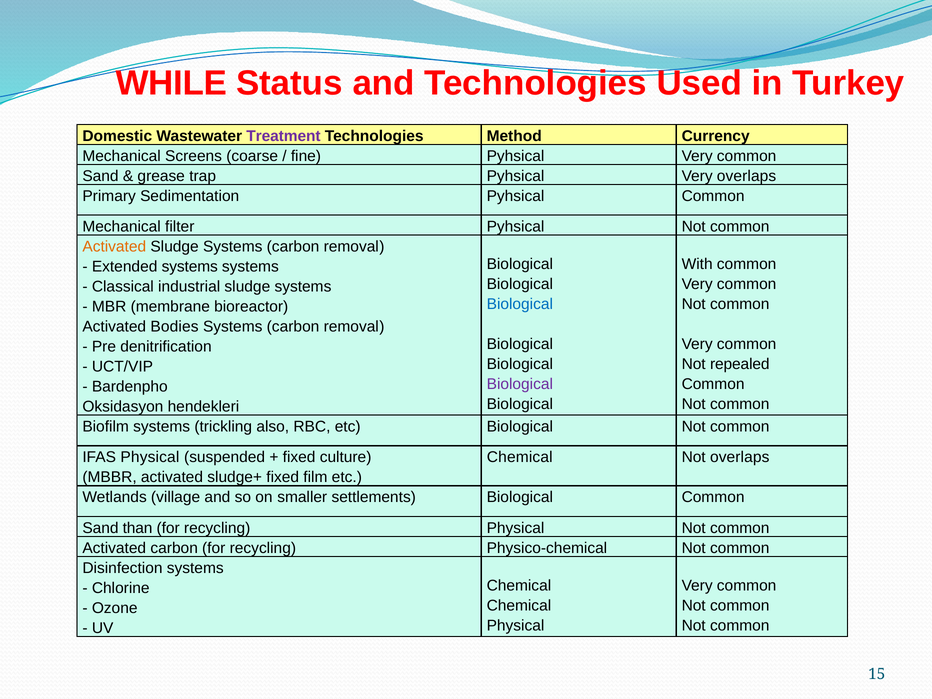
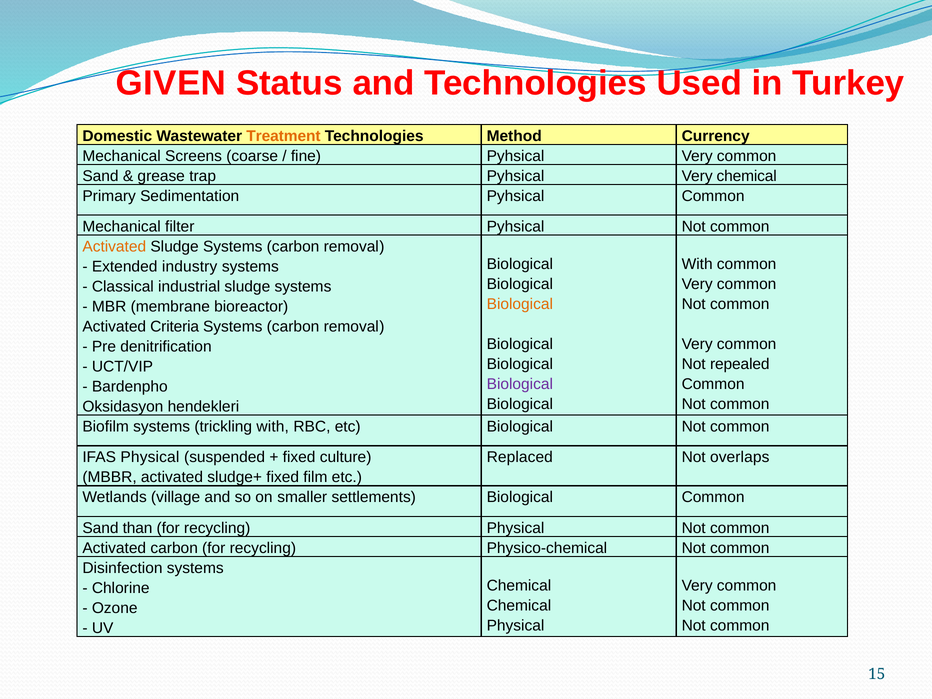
WHILE: WHILE -> GIVEN (171, 83)
Treatment colour: purple -> orange (283, 136)
Very overlaps: overlaps -> chemical (747, 176)
Extended systems: systems -> industry (190, 267)
Biological colour: blue -> orange (520, 304)
Bodies: Bodies -> Criteria (175, 327)
trickling also: also -> with (273, 427)
Chemical: Chemical -> Replaced (520, 457)
